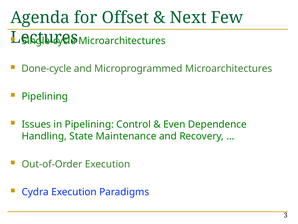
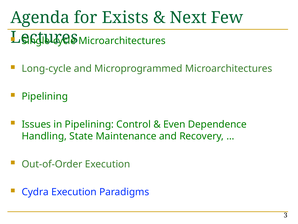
Offset: Offset -> Exists (125, 18)
Done-cycle: Done-cycle -> Long-cycle (46, 68)
